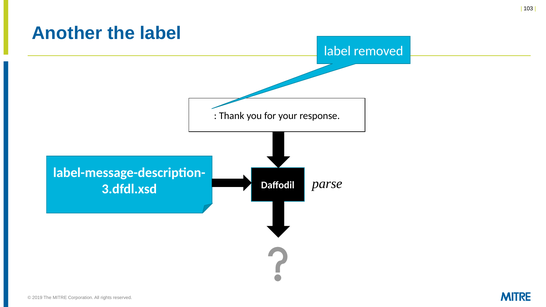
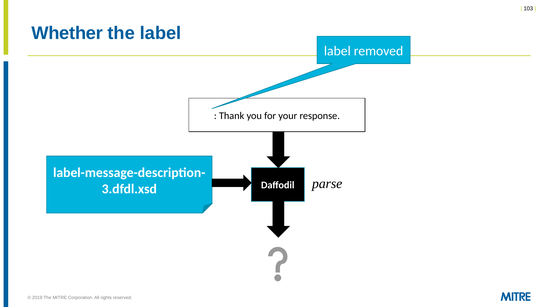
Another: Another -> Whether (67, 33)
